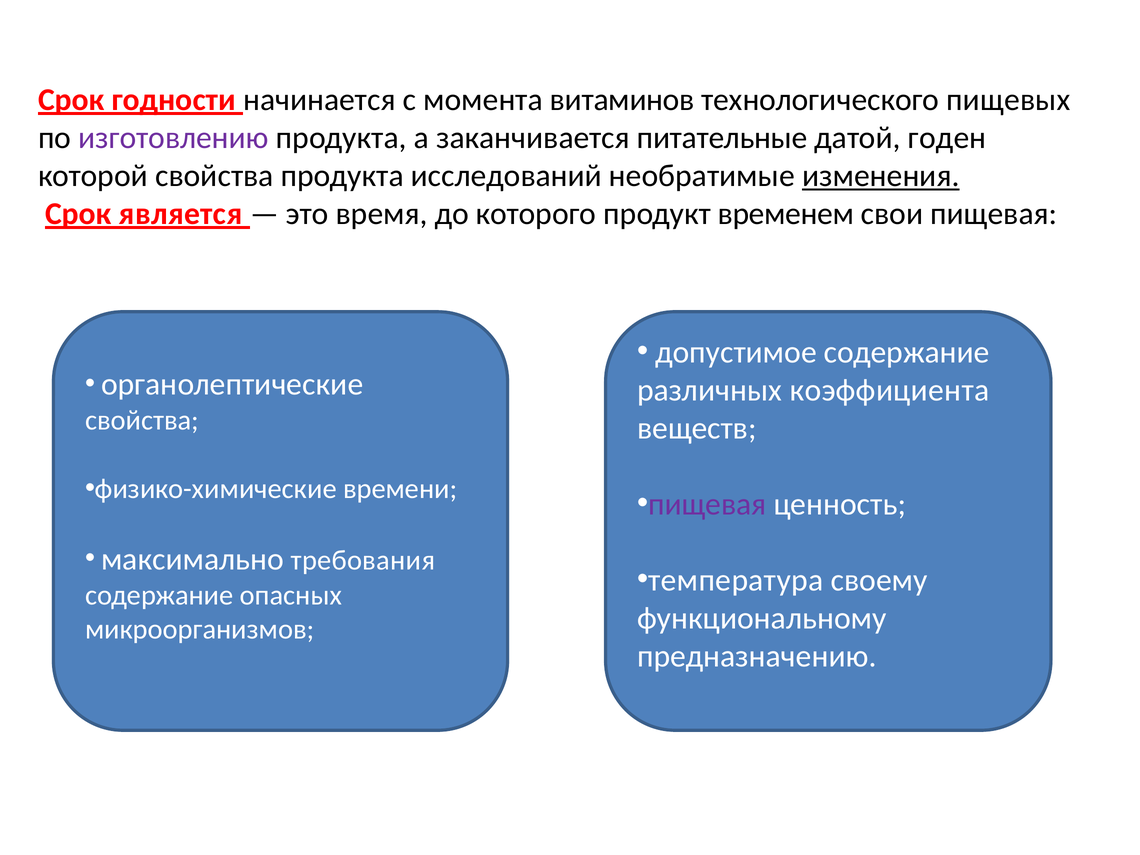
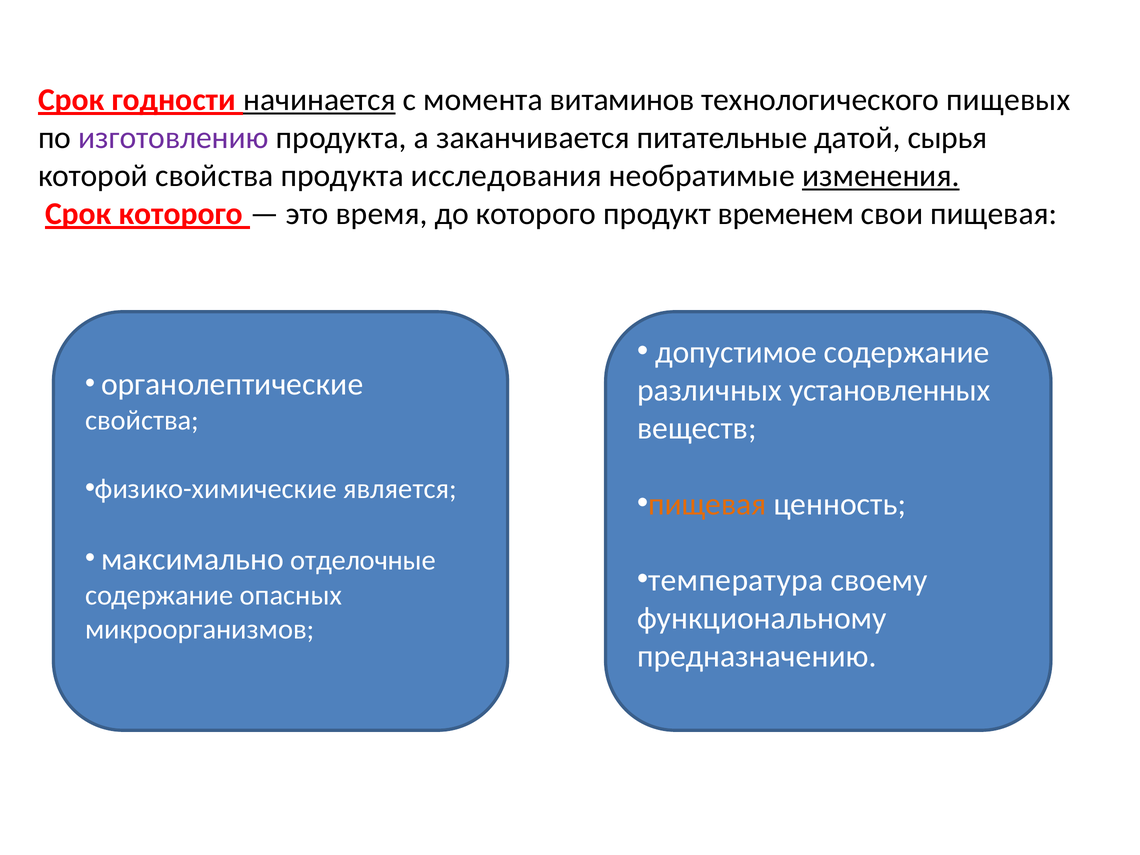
начинается underline: none -> present (319, 100)
годен: годен -> сырья (947, 138)
исследований: исследований -> исследования (506, 176)
Срок является: является -> которого (181, 214)
коэффициента: коэффициента -> установленных (890, 390)
времени: времени -> является (400, 489)
пищевая colour: purple -> orange (707, 504)
требования: требования -> отделочные (363, 560)
